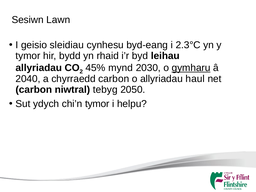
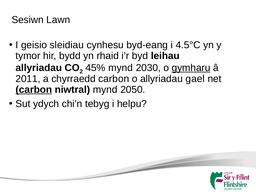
2.3°C: 2.3°C -> 4.5°C (188, 45)
2040: 2040 -> 2011 (28, 79)
haul: haul -> gael (195, 79)
carbon underline: none -> present (34, 90)
niwtral tebyg: tebyg -> mynd (105, 90)
chi’n tymor: tymor -> tebyg (97, 104)
